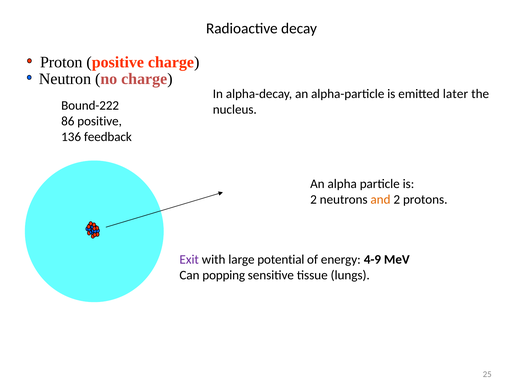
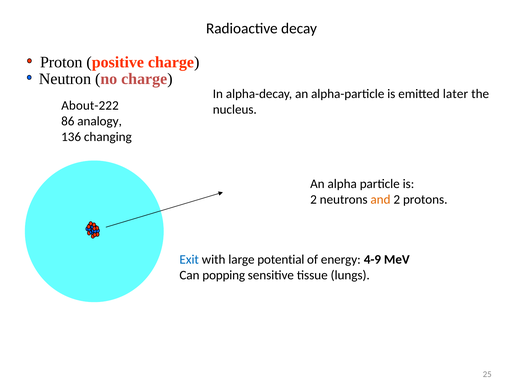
Bound-222: Bound-222 -> About-222 (90, 106)
86 positive: positive -> analogy (100, 121)
feedback: feedback -> changing (108, 137)
Exit colour: purple -> blue (189, 260)
